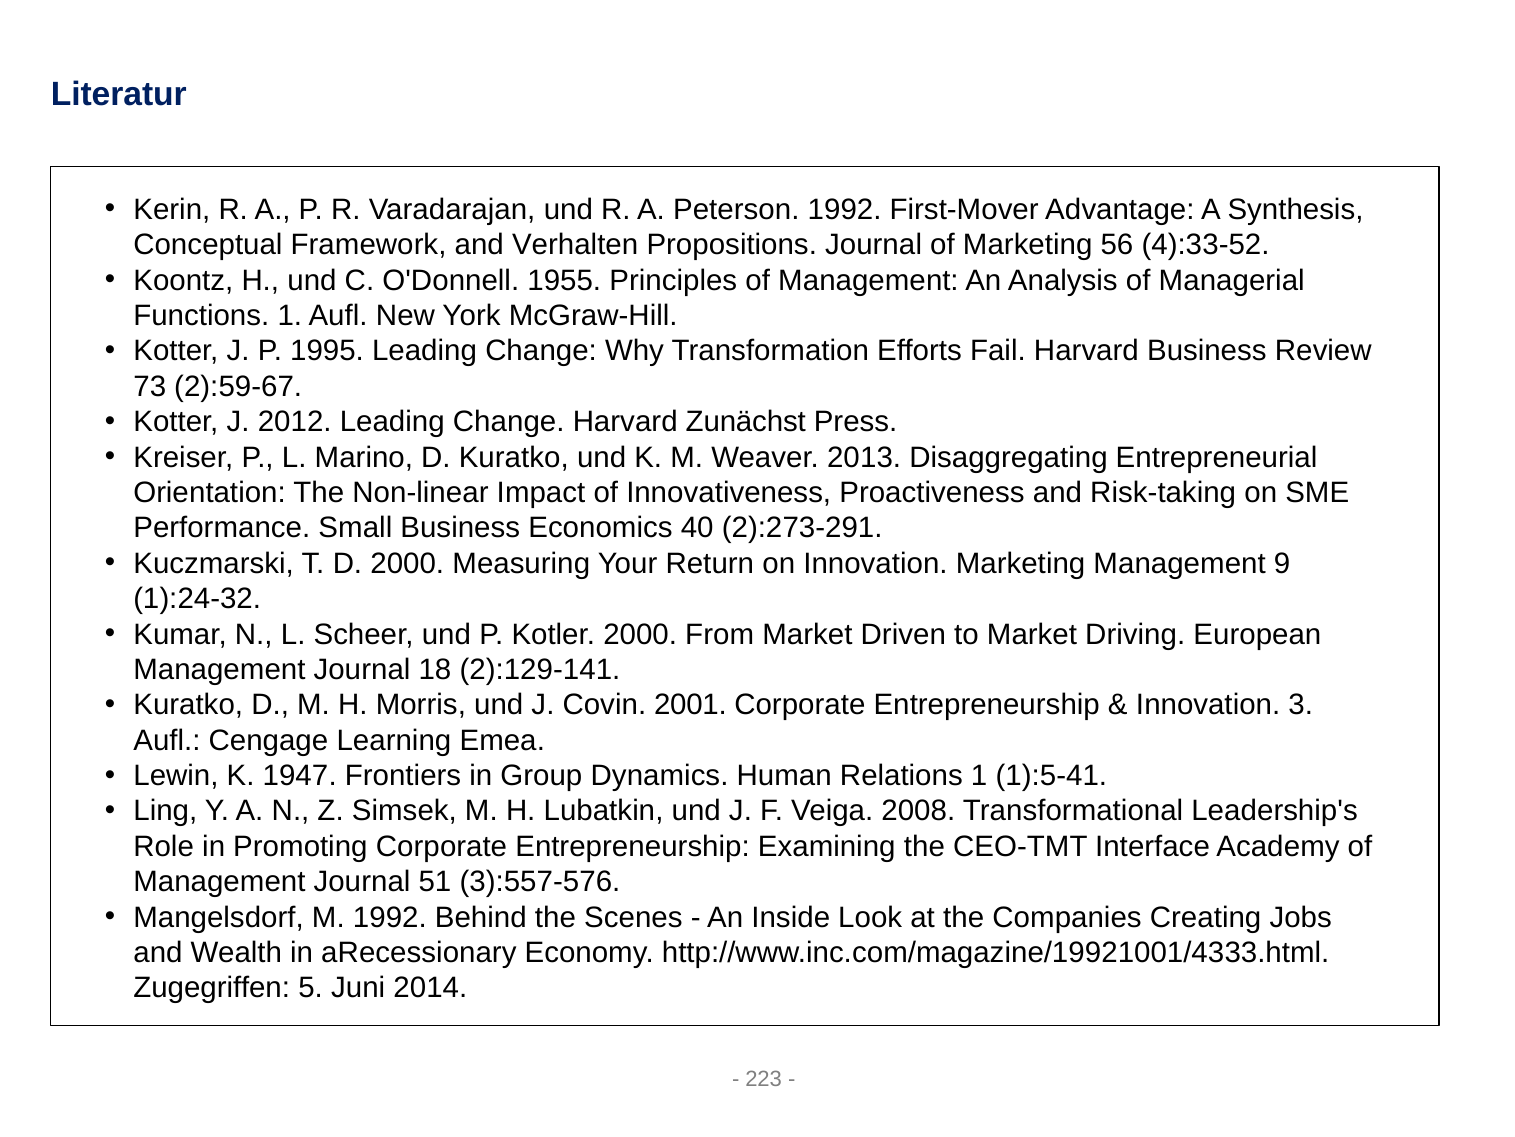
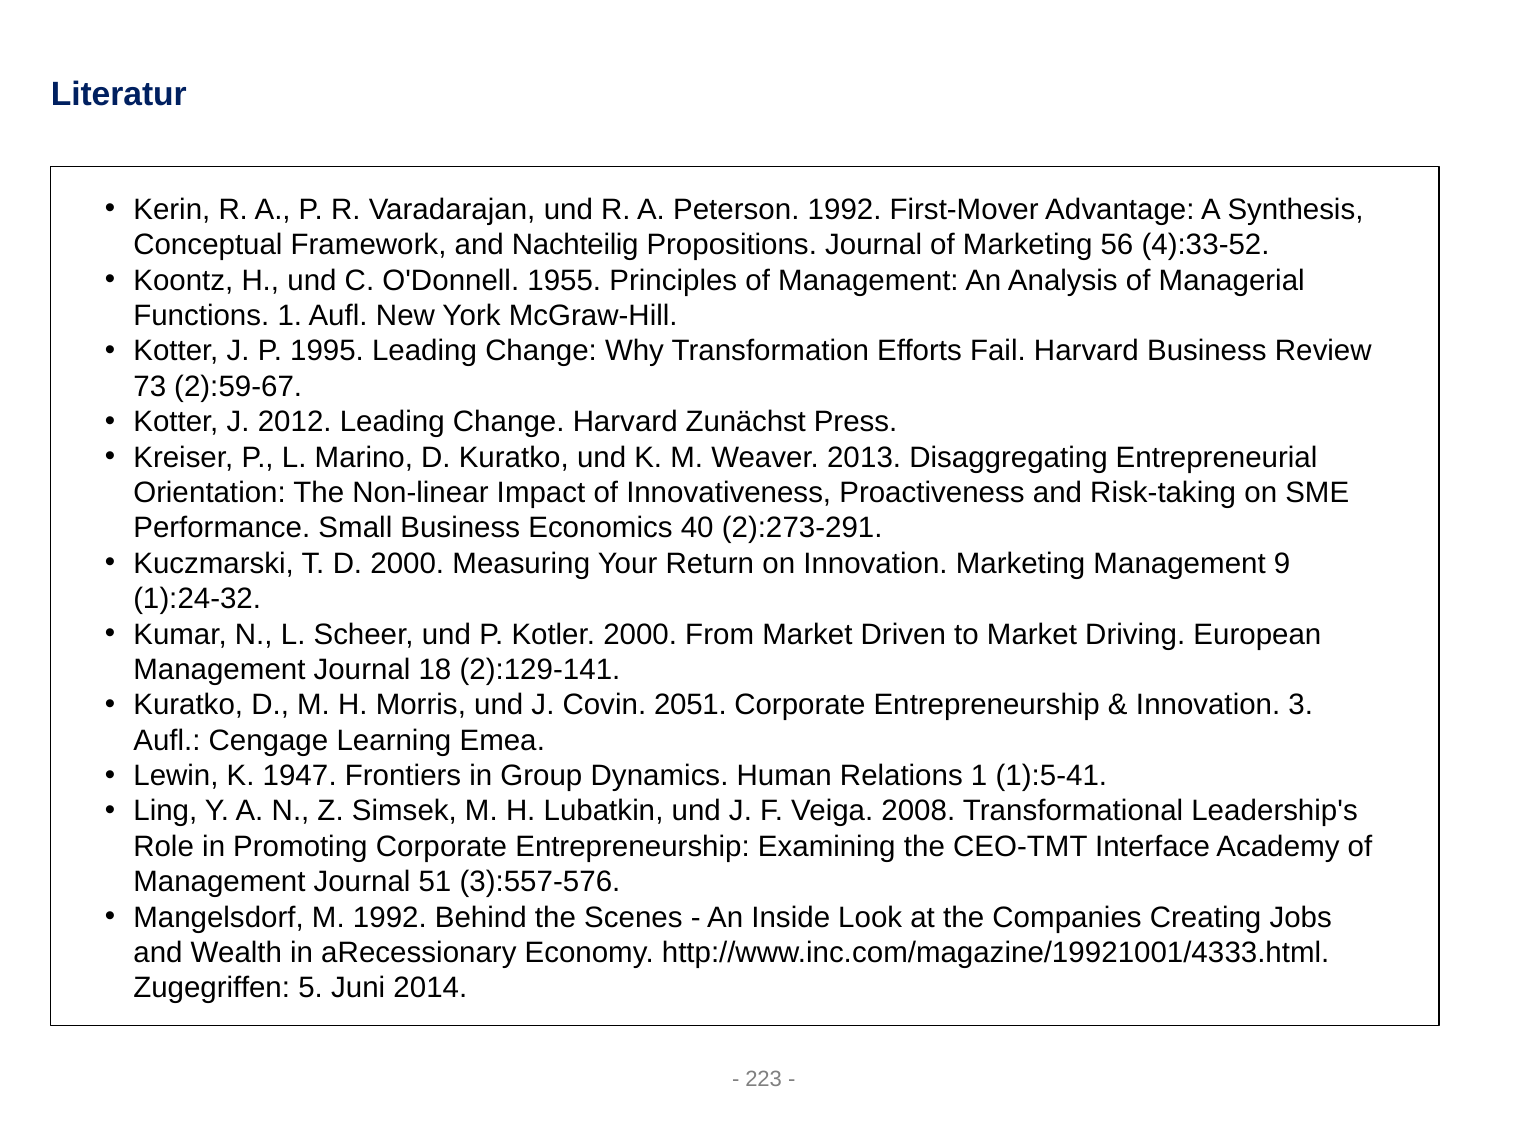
Verhalten: Verhalten -> Nachteilig (575, 245)
2001: 2001 -> 2051 (690, 705)
